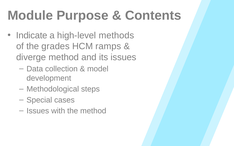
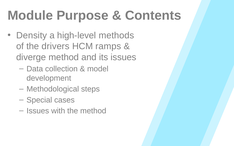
Indicate: Indicate -> Density (32, 36)
grades: grades -> drivers (56, 46)
